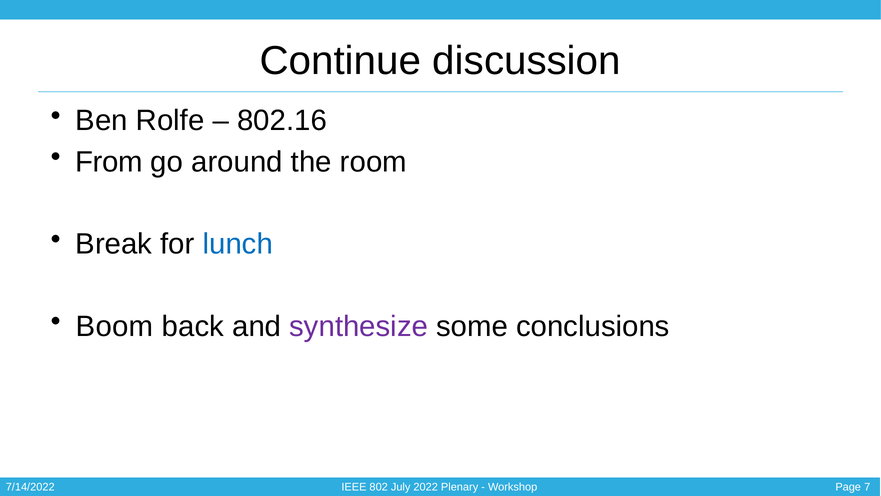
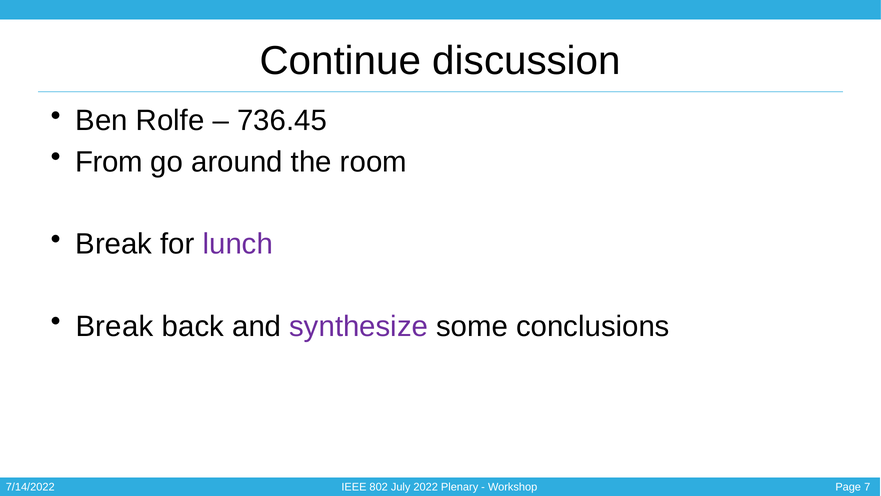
802.16: 802.16 -> 736.45 (282, 121)
lunch colour: blue -> purple (238, 244)
Boom: Boom -> Break (114, 326)
